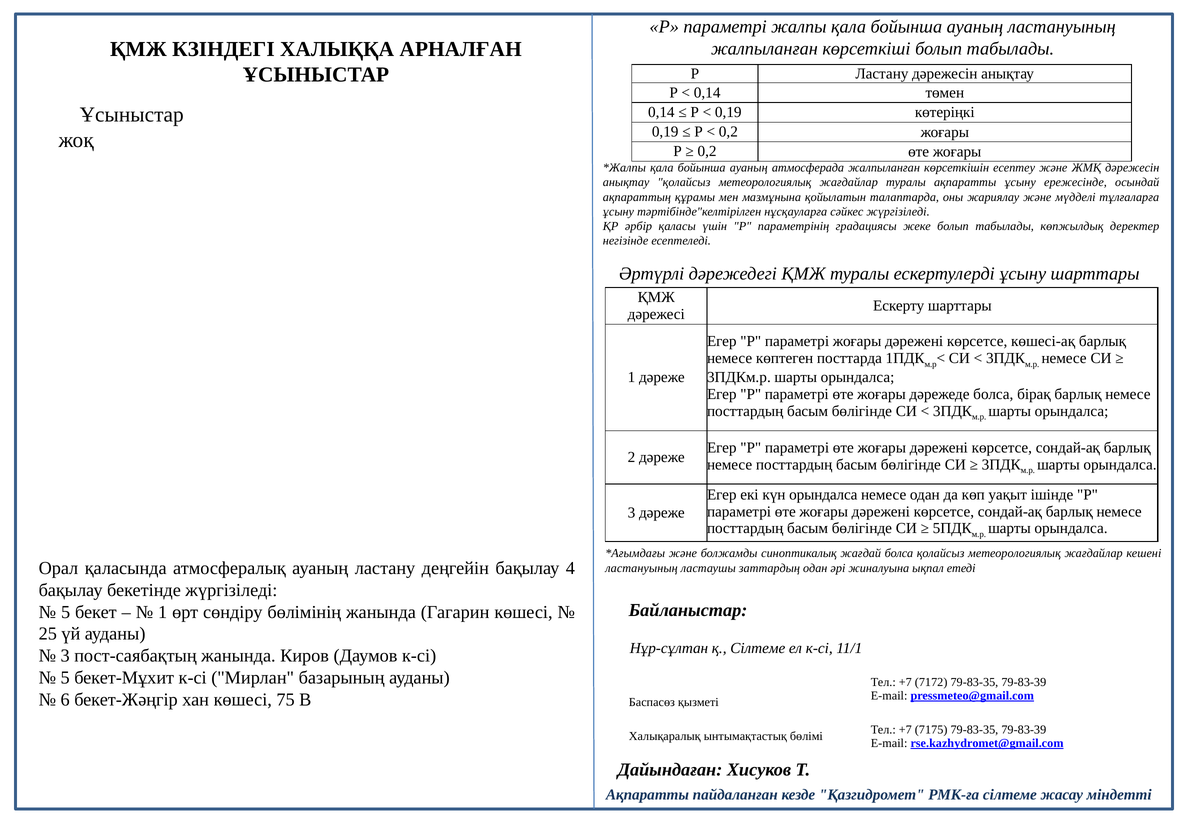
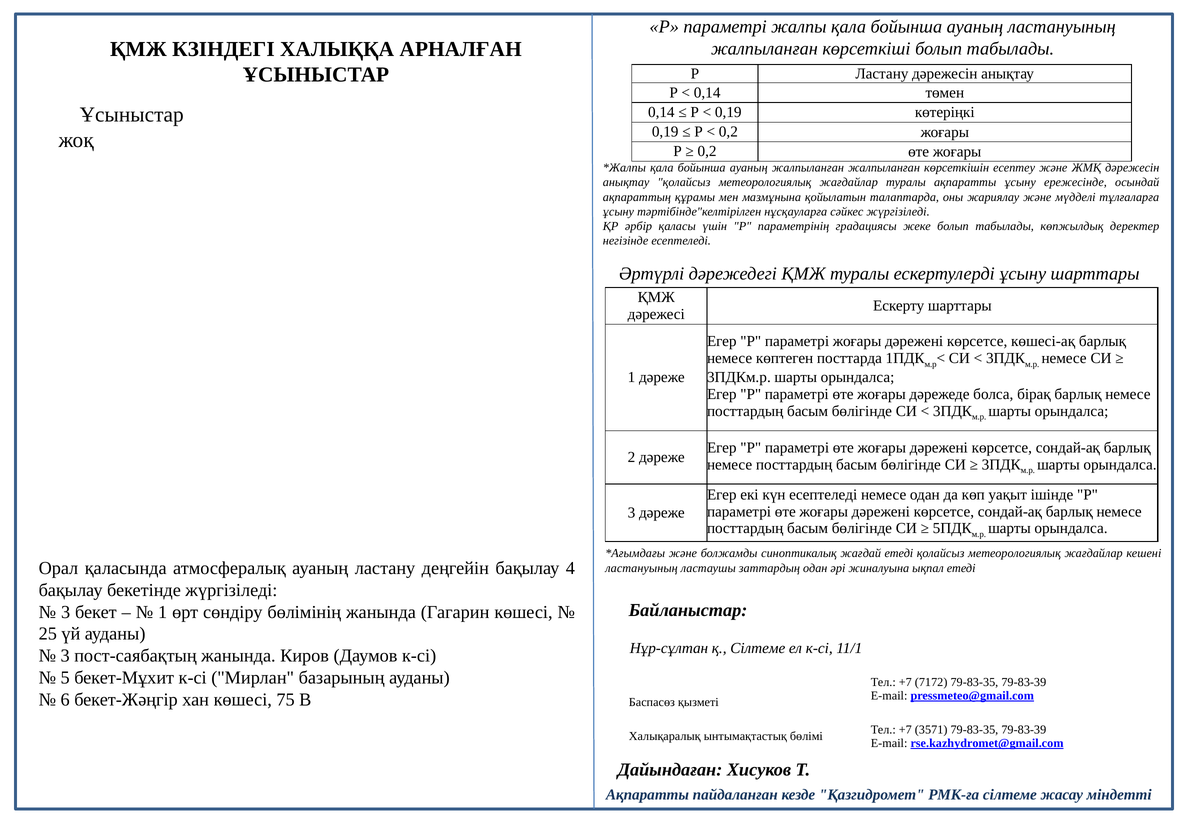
ауаның атмосферада: атмосферада -> жалпыланған (808, 168)
күн орындалса: орындалса -> есептеледі (823, 494)
жағдай болса: болса -> етеді (899, 553)
5: 5 -> 3 (66, 612)
7175: 7175 -> 3571 (931, 729)
